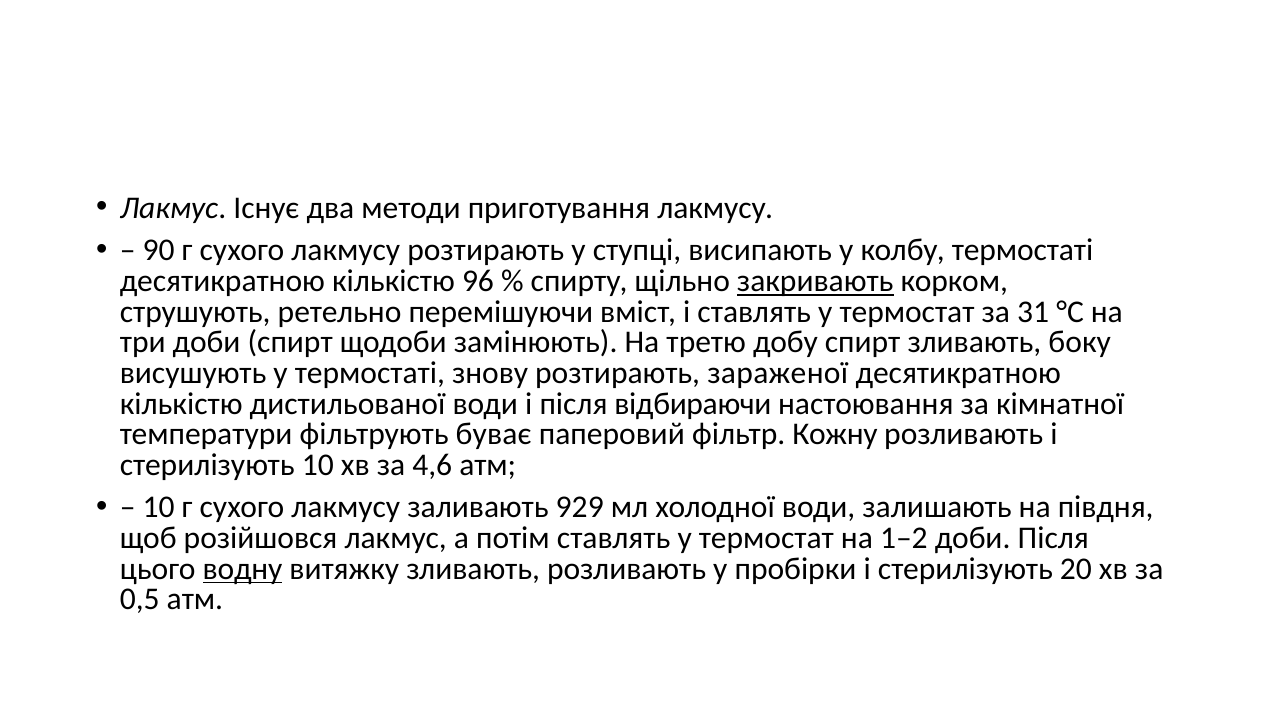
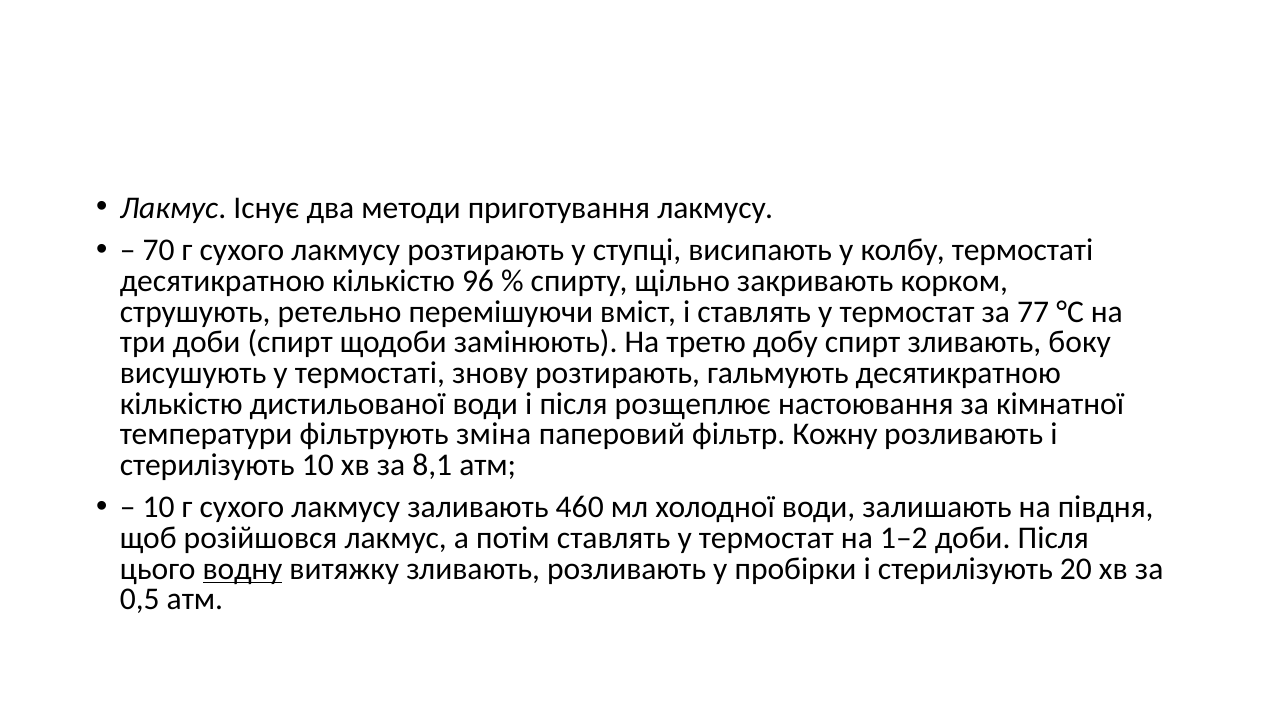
90: 90 -> 70 (159, 250)
закривають underline: present -> none (815, 281)
31: 31 -> 77 (1033, 312)
зараженої: зараженої -> гальмують (778, 373)
відбираючи: відбираючи -> розщеплює (693, 404)
буває: буває -> зміна (494, 434)
4,6: 4,6 -> 8,1 (432, 465)
929: 929 -> 460 (580, 507)
